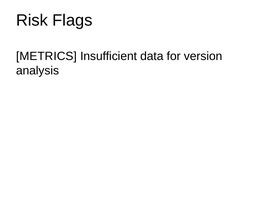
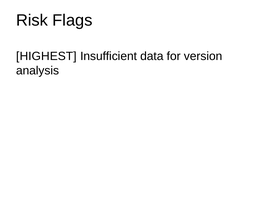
METRICS: METRICS -> HIGHEST (46, 56)
